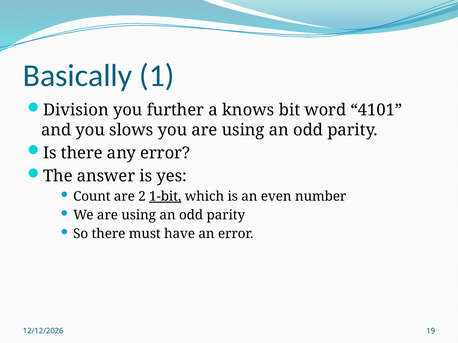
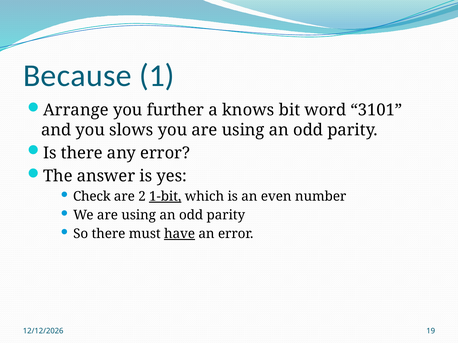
Basically: Basically -> Because (77, 76)
Division: Division -> Arrange (76, 110)
4101: 4101 -> 3101 (376, 110)
Count: Count -> Check (92, 197)
have underline: none -> present (180, 234)
